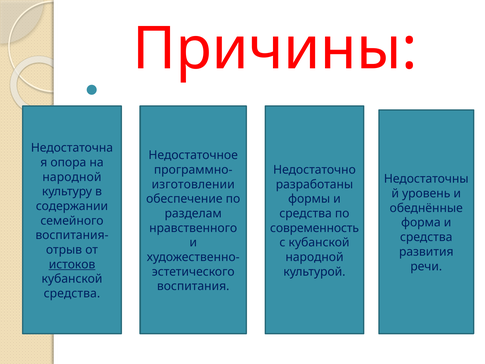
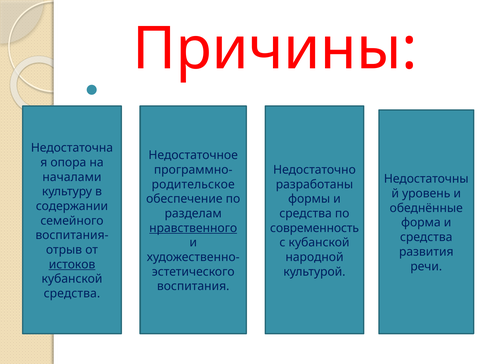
народной: народной -> началами (72, 177)
изготовлении: изготовлении -> родительское (193, 184)
нравственного underline: none -> present (193, 228)
